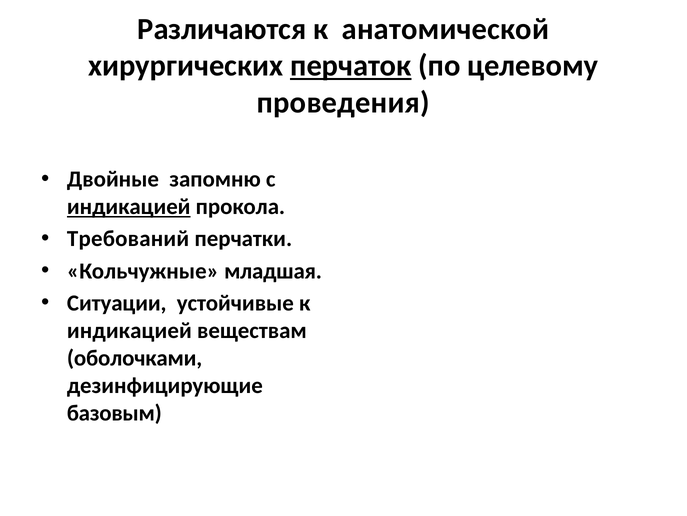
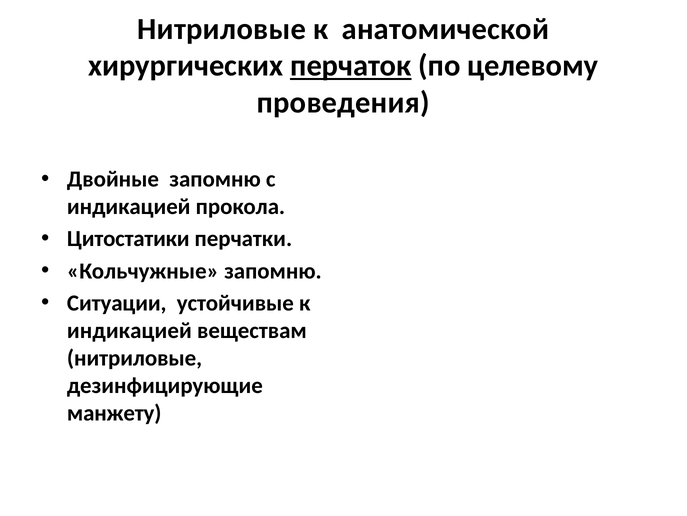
Различаются: Различаются -> Нитриловые (222, 29)
индикацией underline: present -> none (129, 207)
Требований: Требований -> Цитостатики (128, 239)
Кольчужные младшая: младшая -> запомню (273, 271)
оболочками: оболочками -> нитриловые (135, 358)
базовым: базовым -> манжету (114, 413)
